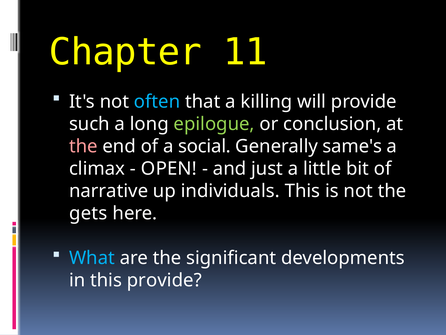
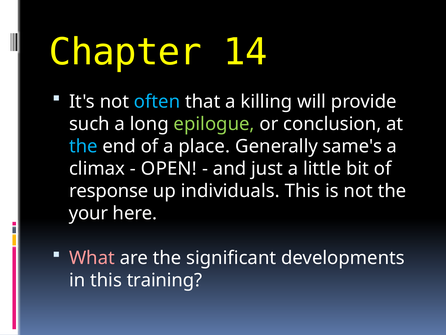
11: 11 -> 14 (245, 52)
the colour: pink -> light blue (83, 146)
social: social -> place (204, 146)
narrative: narrative -> response (109, 191)
gets: gets -> your (89, 213)
What colour: light blue -> pink (92, 257)
this provide: provide -> training (164, 280)
